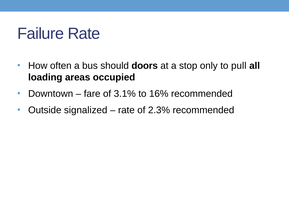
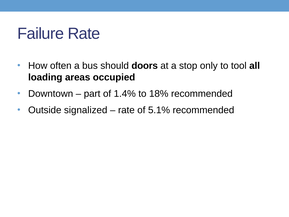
pull: pull -> tool (239, 66)
fare: fare -> part (92, 94)
3.1%: 3.1% -> 1.4% (125, 94)
16%: 16% -> 18% (159, 94)
2.3%: 2.3% -> 5.1% (159, 110)
